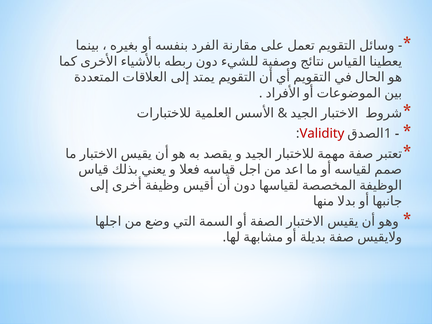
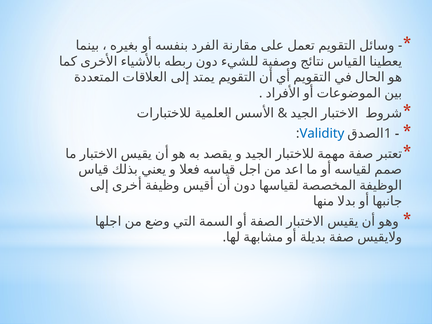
Validity colour: red -> blue (322, 134)
